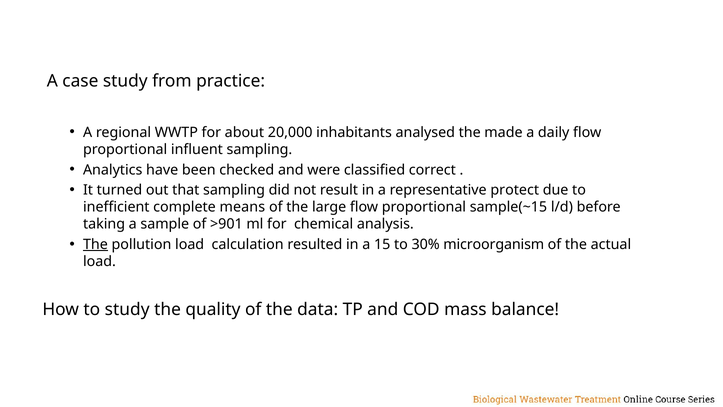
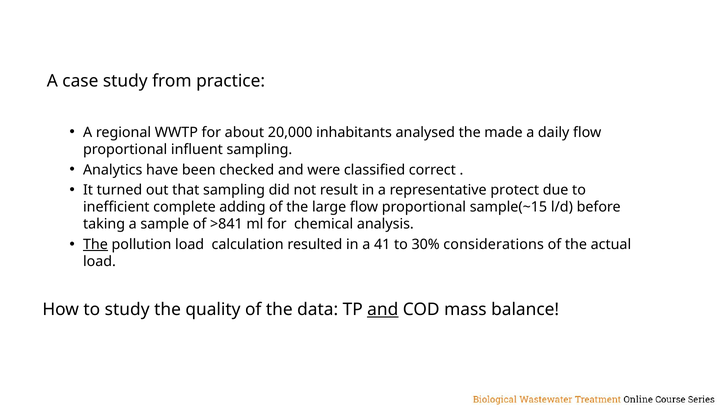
means: means -> adding (242, 207)
>901: >901 -> >841 (226, 224)
15: 15 -> 41 (382, 244)
microorganism: microorganism -> considerations (494, 244)
and underline: none -> present (383, 309)
